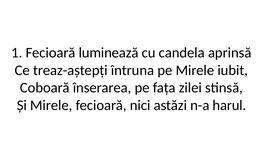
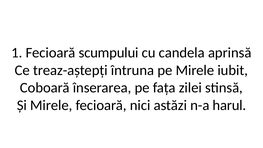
luminează: luminează -> scumpului (109, 53)
